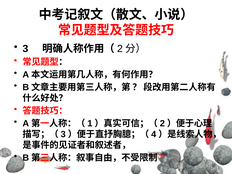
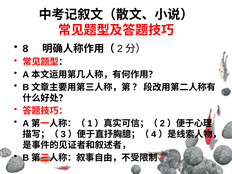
3: 3 -> 8 (25, 49)
